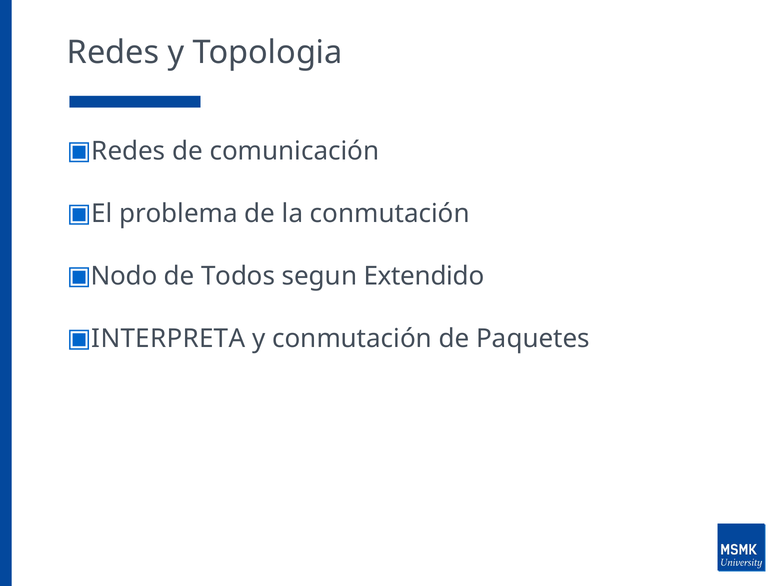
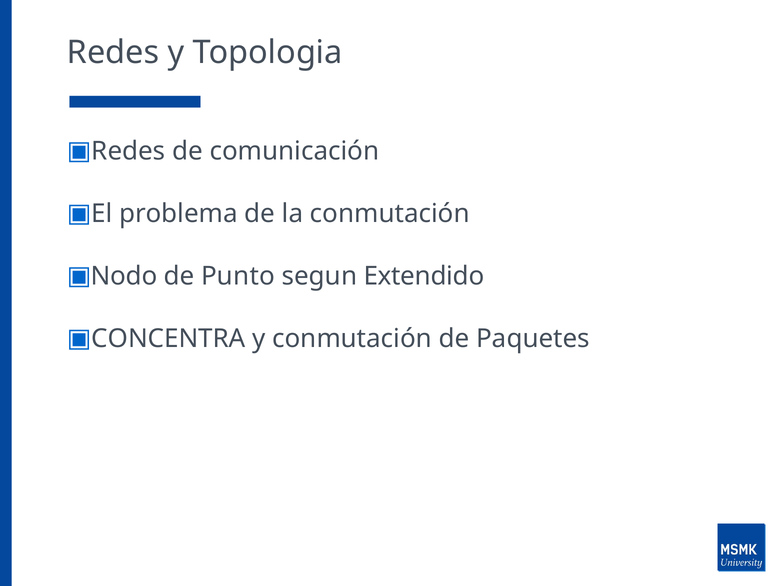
Todos: Todos -> Punto (238, 276)
INTERPRETA: INTERPRETA -> CONCENTRA (168, 339)
